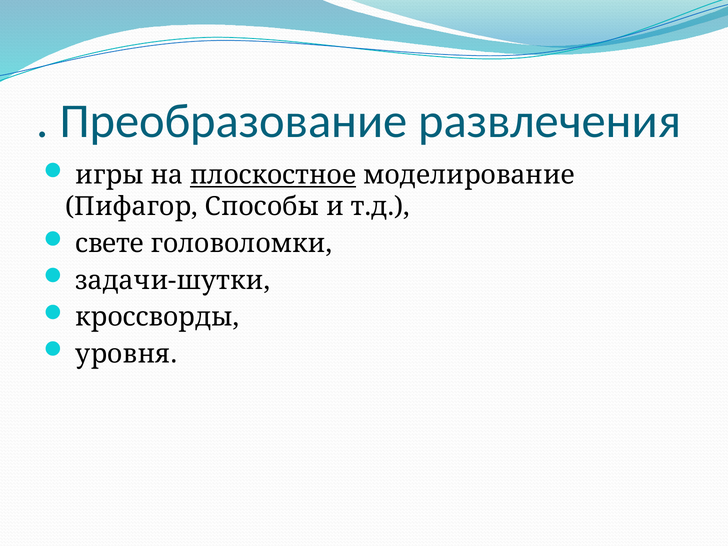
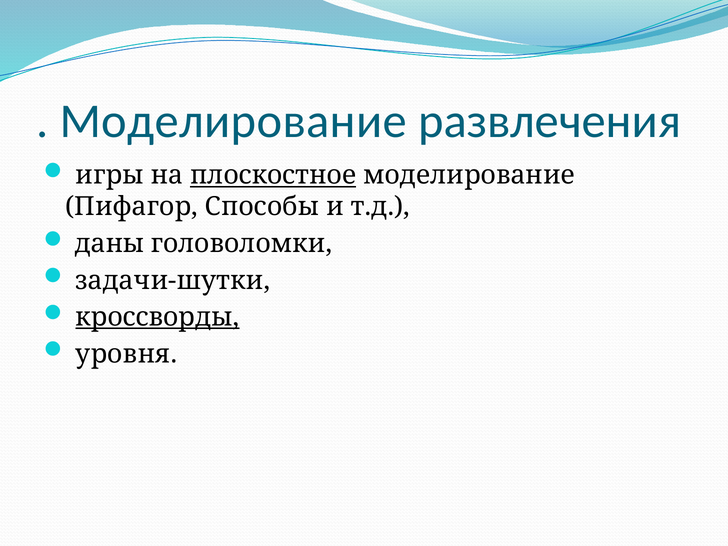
Преобразование: Преобразование -> Моделирование (233, 121)
свете: свете -> даны (110, 244)
кроссворды underline: none -> present (157, 317)
